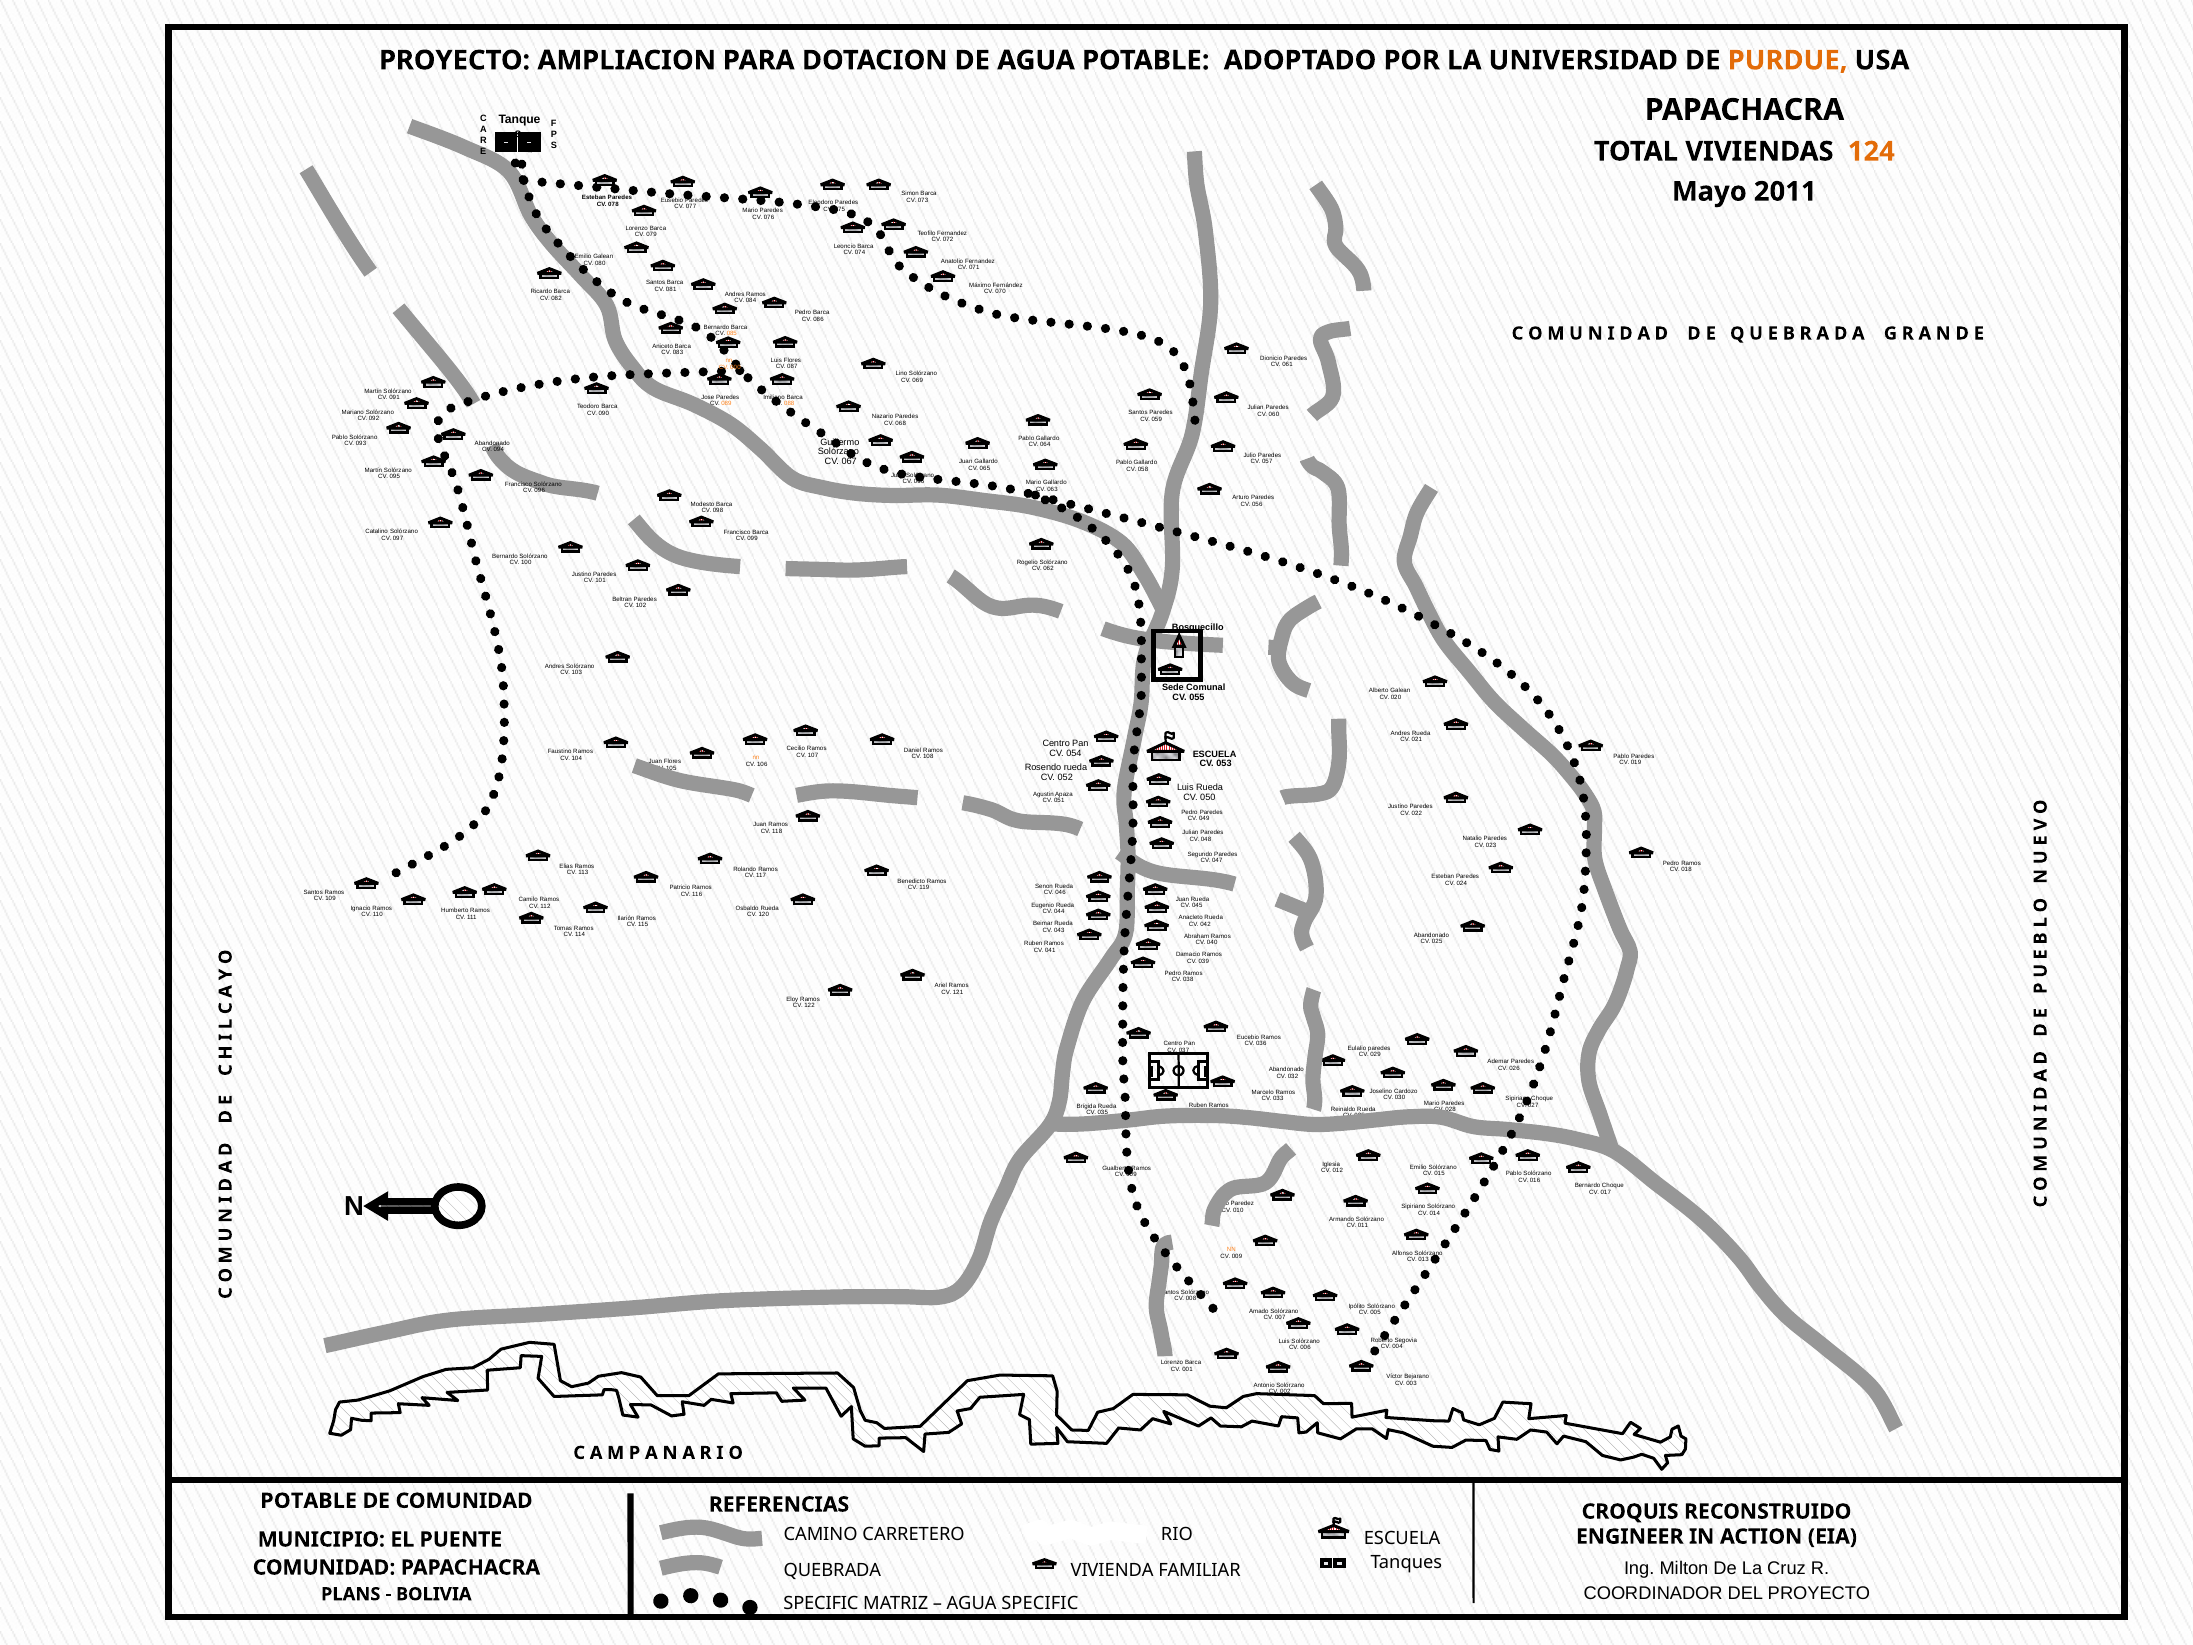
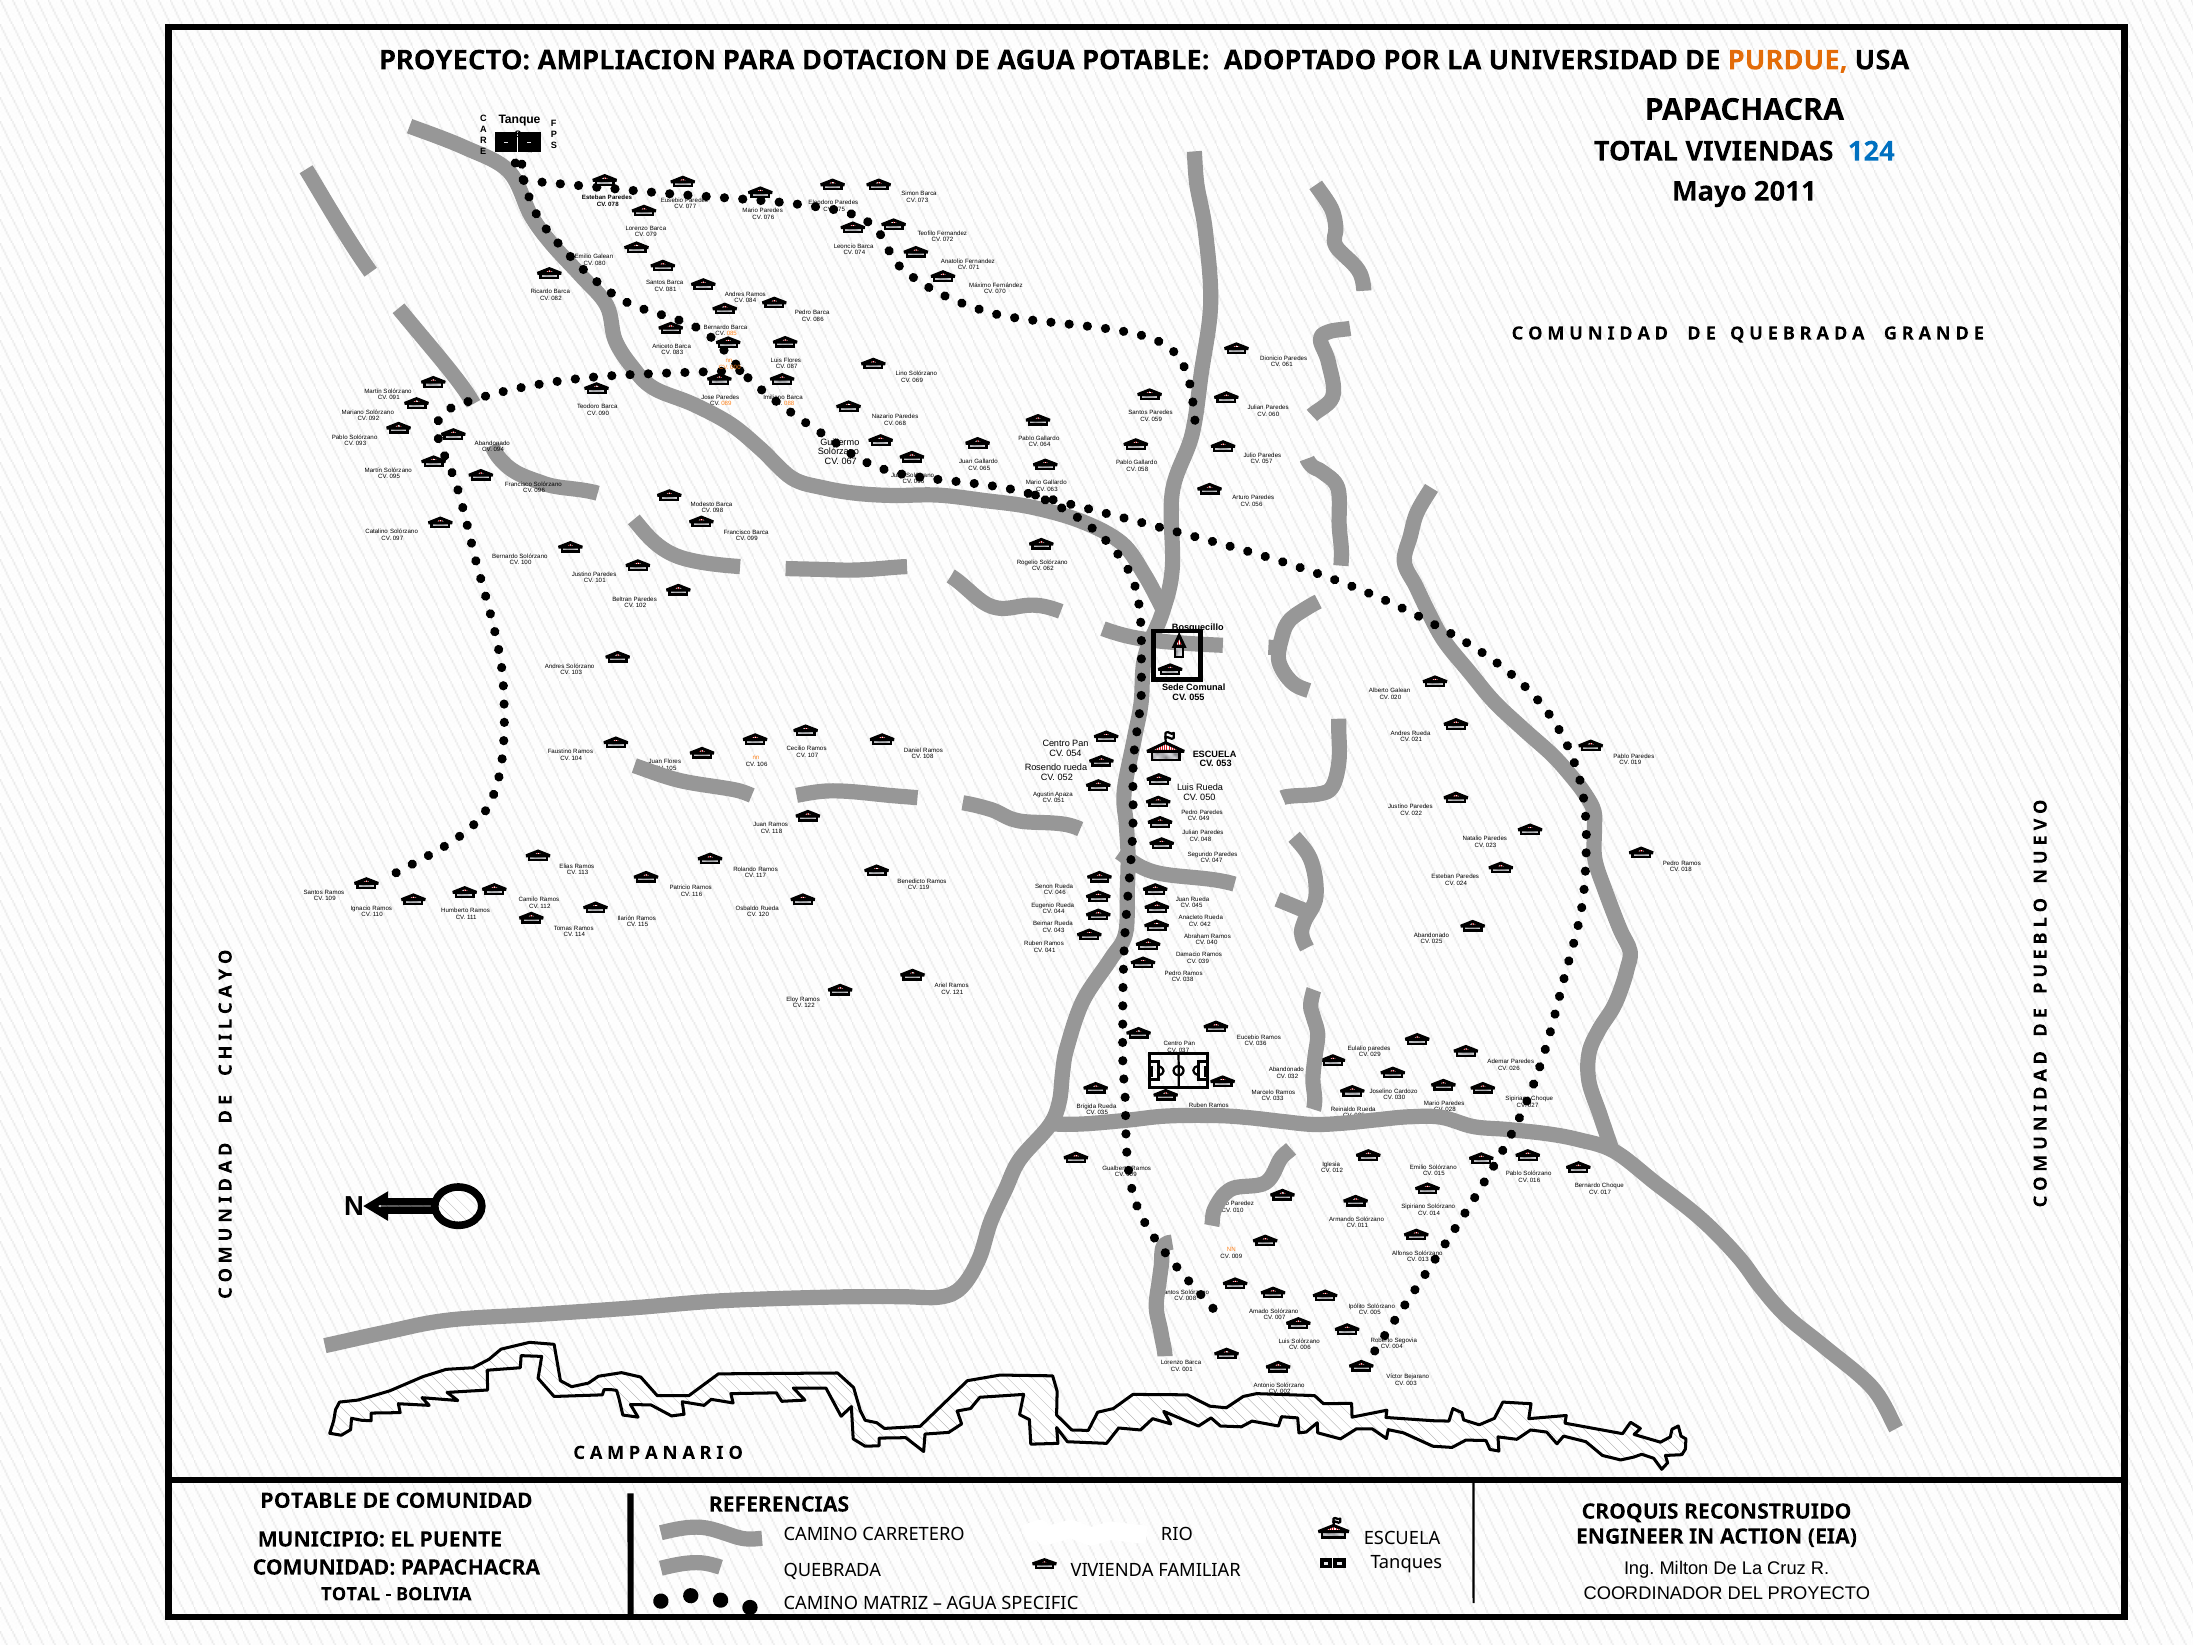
124 colour: orange -> blue (1871, 151)
PLANS: PLANS -> TOTAL (351, 1594)
SPECIFIC: SPECIFIC -> CAMINO (821, 1603)
